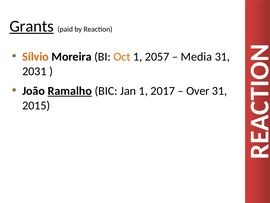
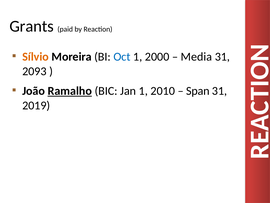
Grants underline: present -> none (32, 26)
Oct colour: orange -> blue (122, 57)
2057: 2057 -> 2000 (157, 57)
2031: 2031 -> 2093 (34, 71)
2017: 2017 -> 2010 (163, 91)
Over: Over -> Span (198, 91)
2015: 2015 -> 2019 (36, 105)
